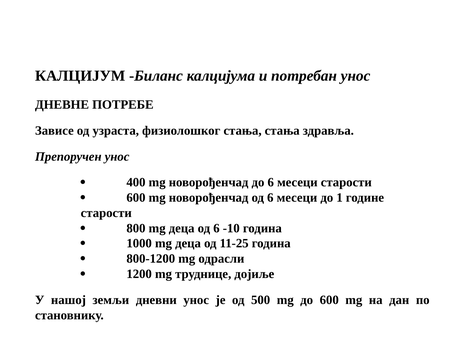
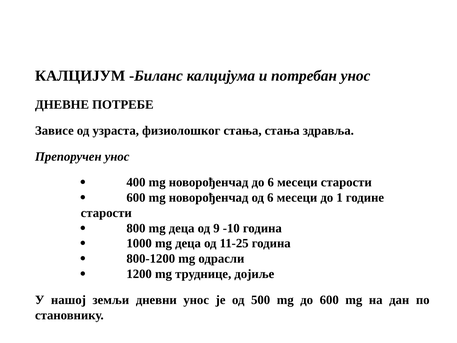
деца од 6: 6 -> 9 (216, 228)
